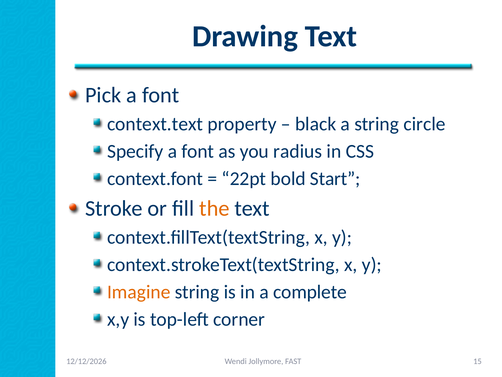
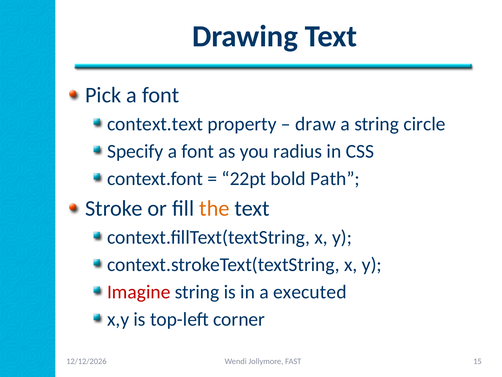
black: black -> draw (316, 124)
Start: Start -> Path (335, 178)
Imagine colour: orange -> red (139, 292)
complete: complete -> executed (310, 292)
